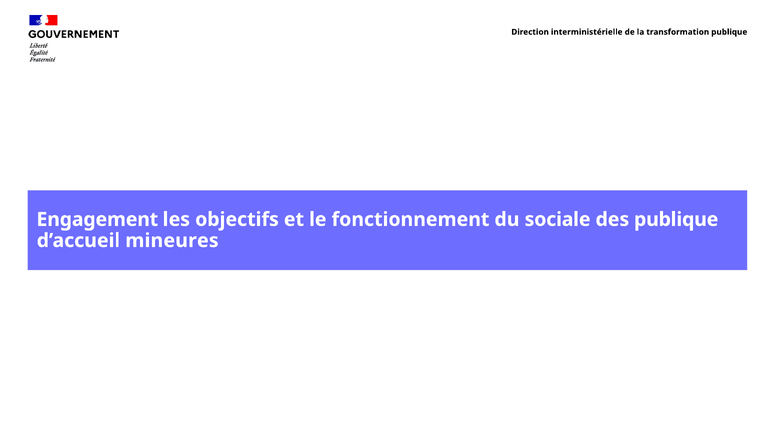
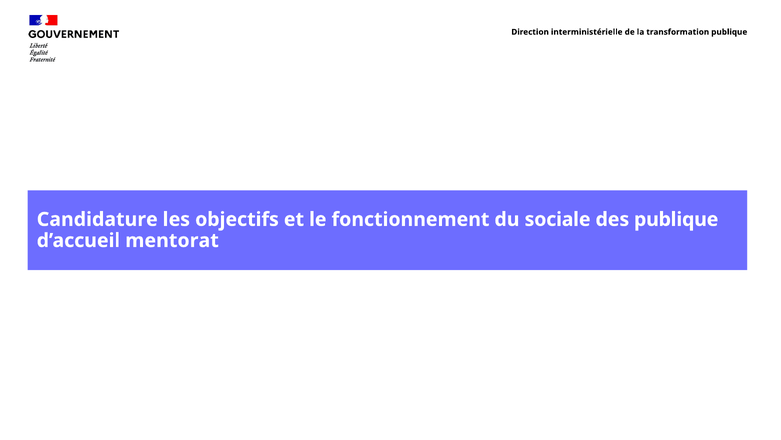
Engagement: Engagement -> Candidature (97, 219)
mineures: mineures -> mentorat (172, 240)
